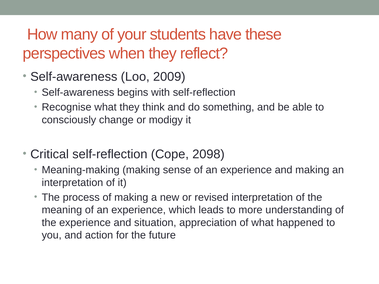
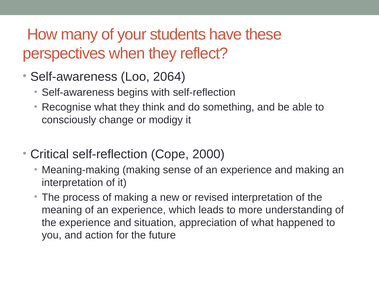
2009: 2009 -> 2064 (169, 77)
2098: 2098 -> 2000 (208, 154)
